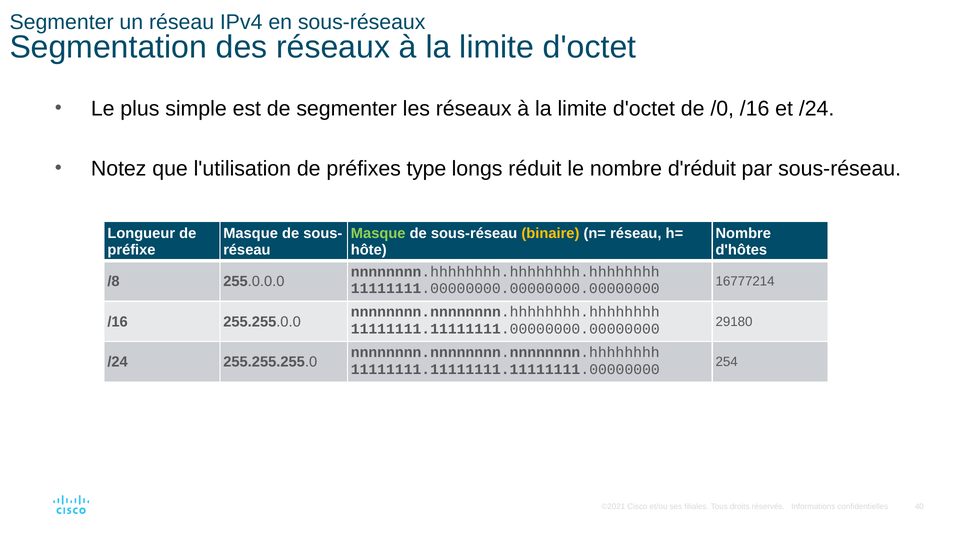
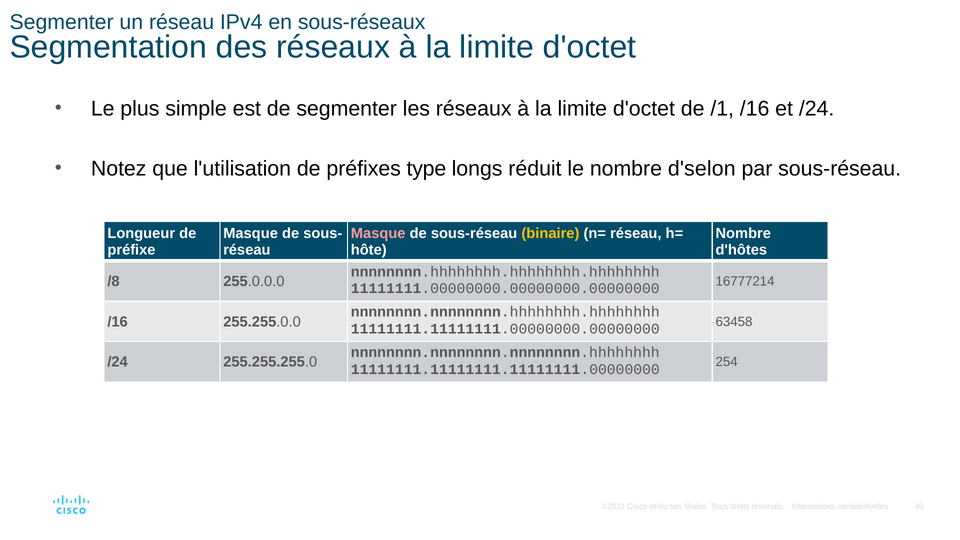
/0: /0 -> /1 (722, 109)
d'réduit: d'réduit -> d'selon (702, 169)
Masque colour: light green -> pink (378, 233)
29180: 29180 -> 63458 (734, 322)
